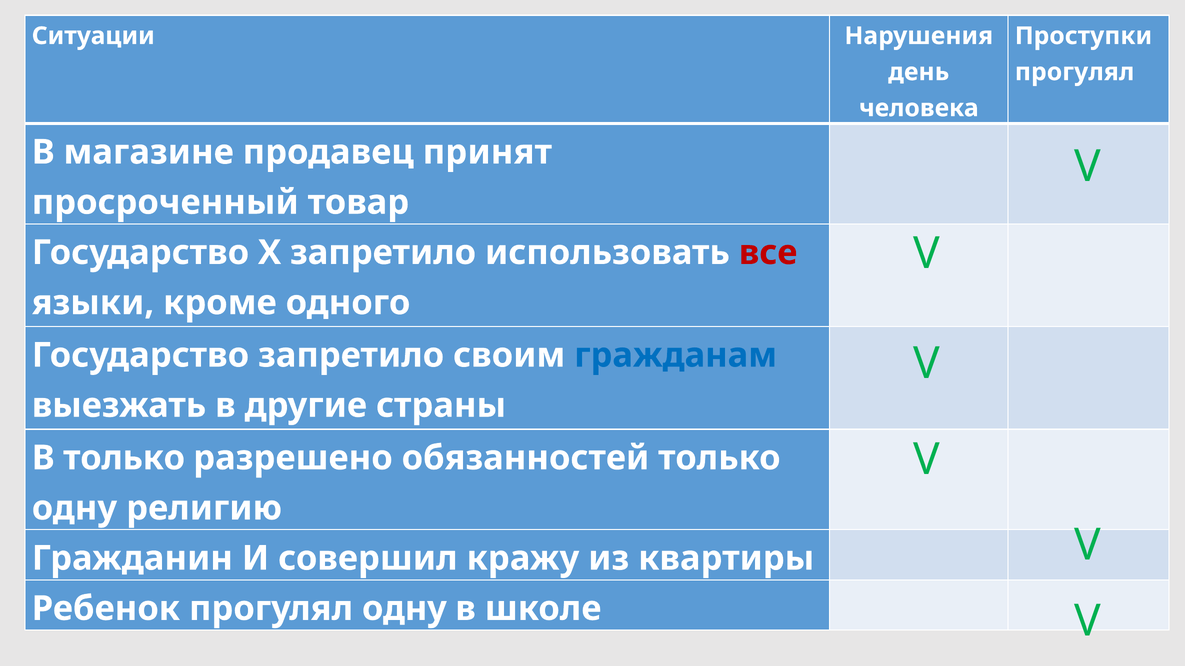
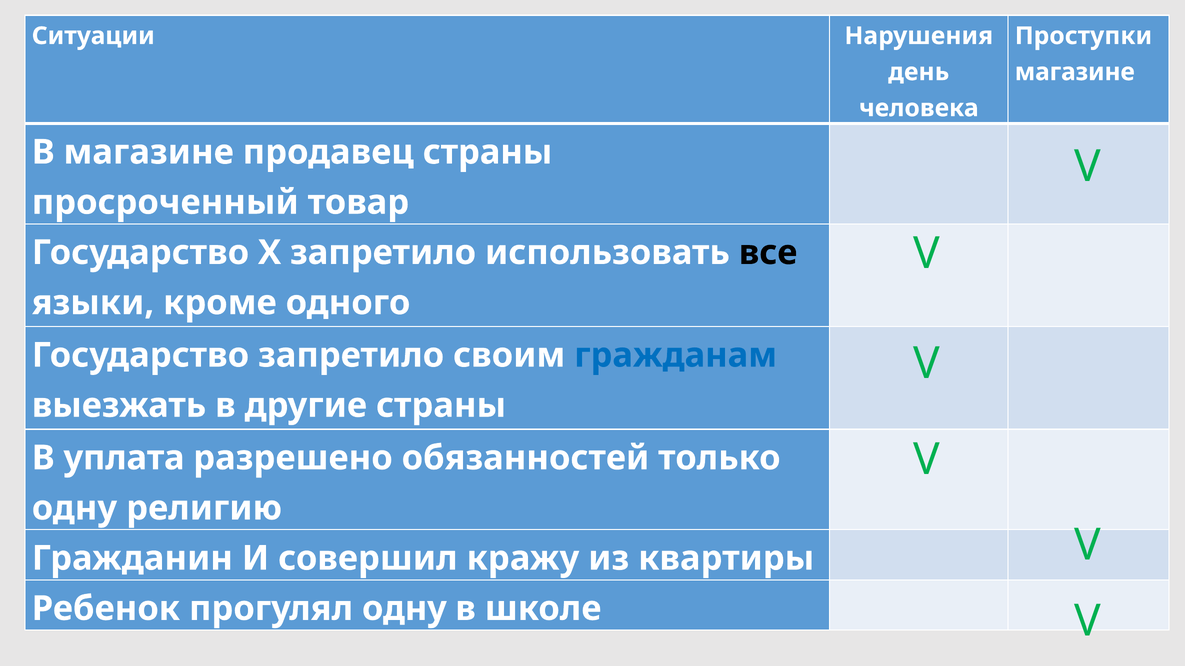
прогулял: прогулял -> магазине (1075, 72)
продавец принят: принят -> страны (488, 152)
все colour: red -> black (768, 253)
В только: только -> уплата (124, 458)
